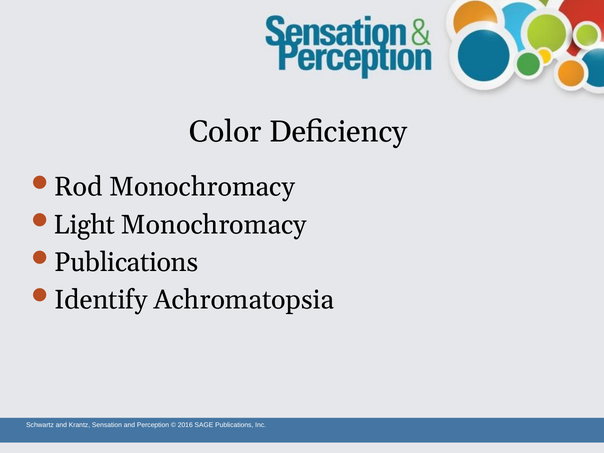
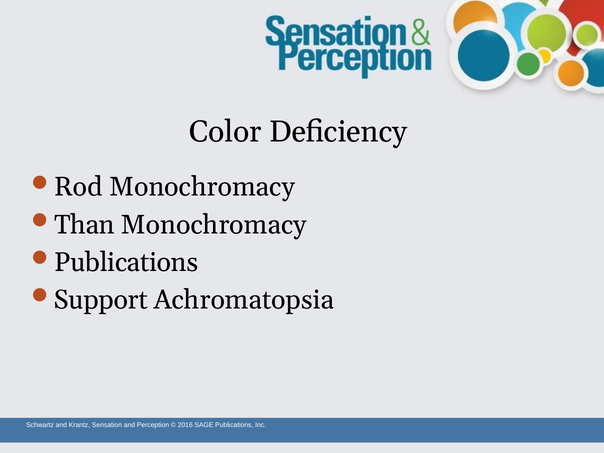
Light: Light -> Than (84, 225)
Identify: Identify -> Support (101, 300)
